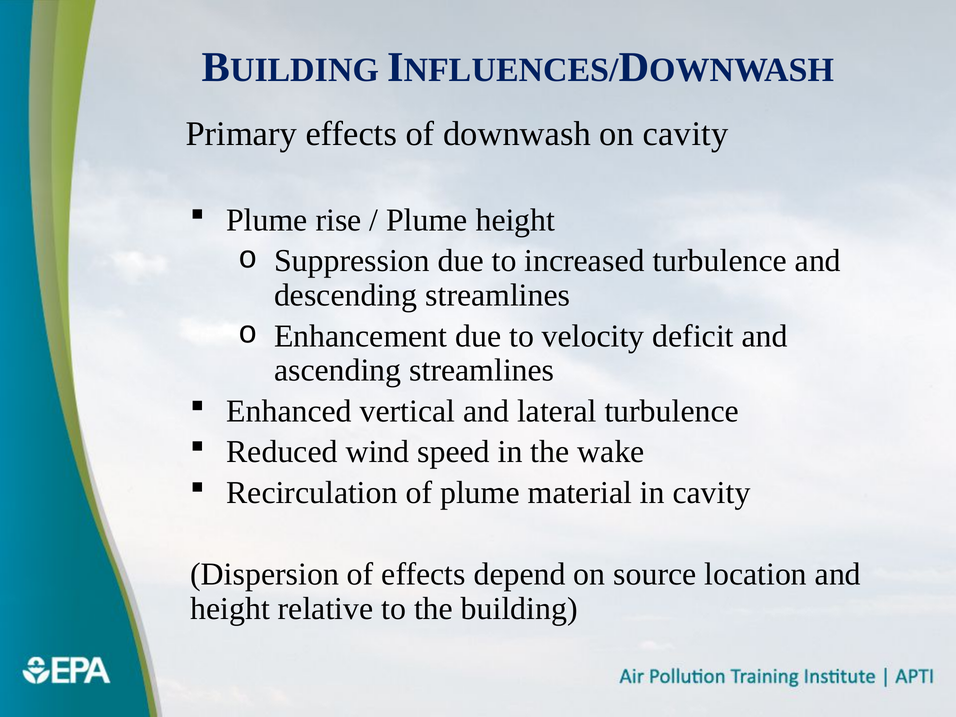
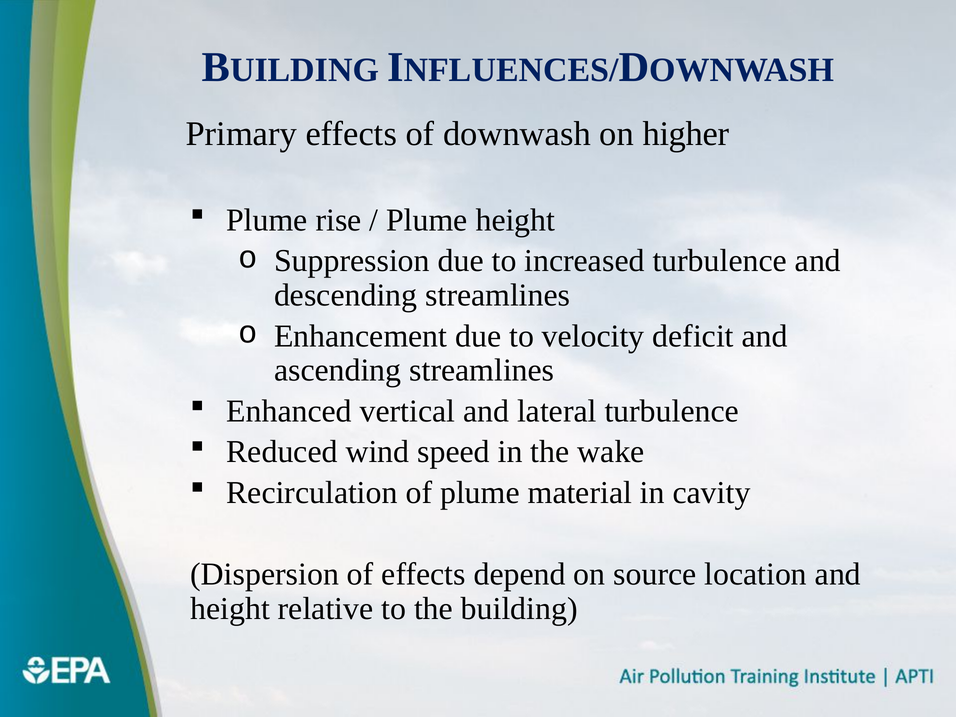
on cavity: cavity -> higher (686, 134)
